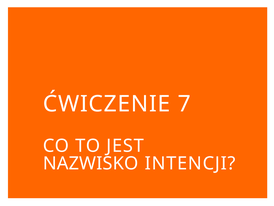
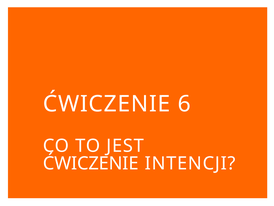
7: 7 -> 6 (184, 104)
NAZWISKO: NAZWISKO -> ĆWICZENIE (91, 163)
